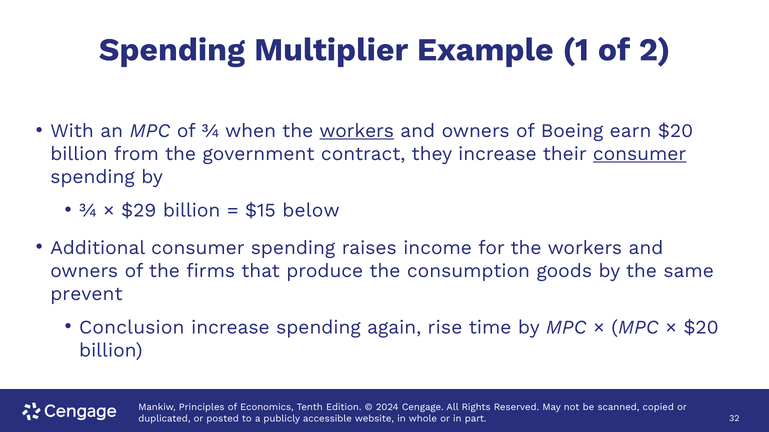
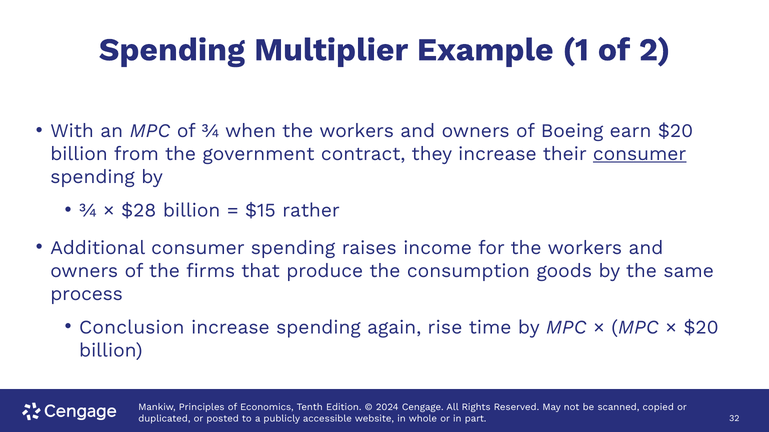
workers underline: present -> none (357, 131)
$29: $29 -> $28 (139, 211)
below: below -> rather (311, 211)
prevent: prevent -> process (87, 294)
